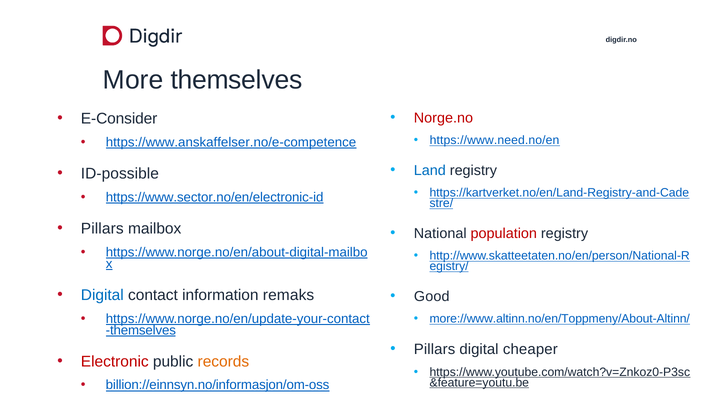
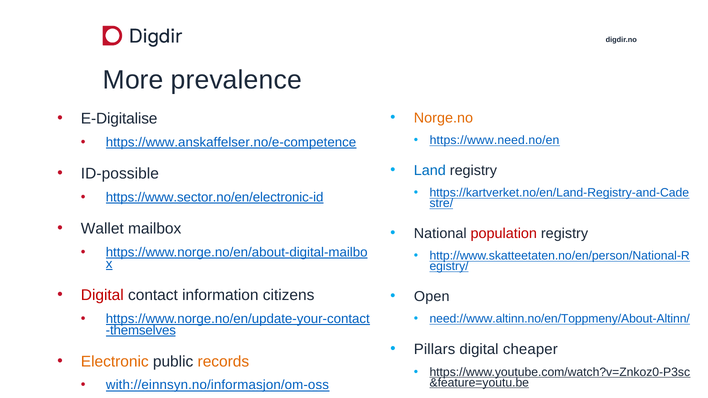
More themselves: themselves -> prevalence (236, 80)
Norge.no colour: red -> orange (443, 118)
E-Consider: E-Consider -> E-Digitalise (119, 119)
Pillars: Pillars -> Wallet (102, 229)
Digital colour: blue -> red (102, 295)
remaks: remaks -> citizens (289, 295)
Good: Good -> Open (432, 297)
more://www.altinn.no/en/Toppmeny/About-Altinn/: more://www.altinn.no/en/Toppmeny/About-Altinn/ -> need://www.altinn.no/en/Toppmeny/About-Altinn/ (560, 319)
Electronic colour: red -> orange (115, 362)
billion://einnsyn.no/informasjon/om-oss: billion://einnsyn.no/informasjon/om-oss -> with://einnsyn.no/informasjon/om-oss (217, 385)
